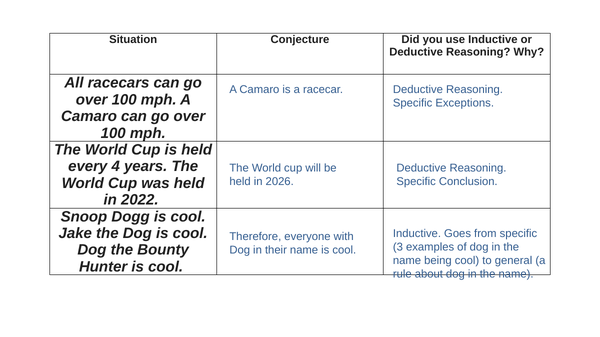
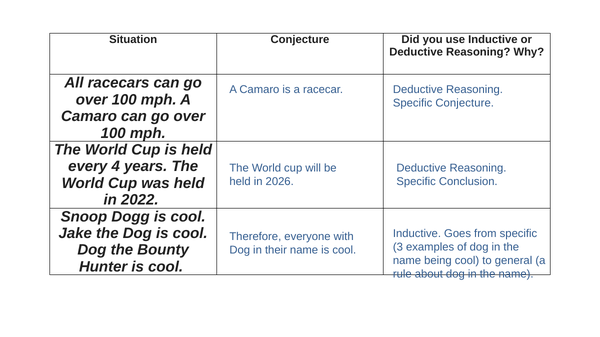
Specific Exceptions: Exceptions -> Conjecture (465, 103)
